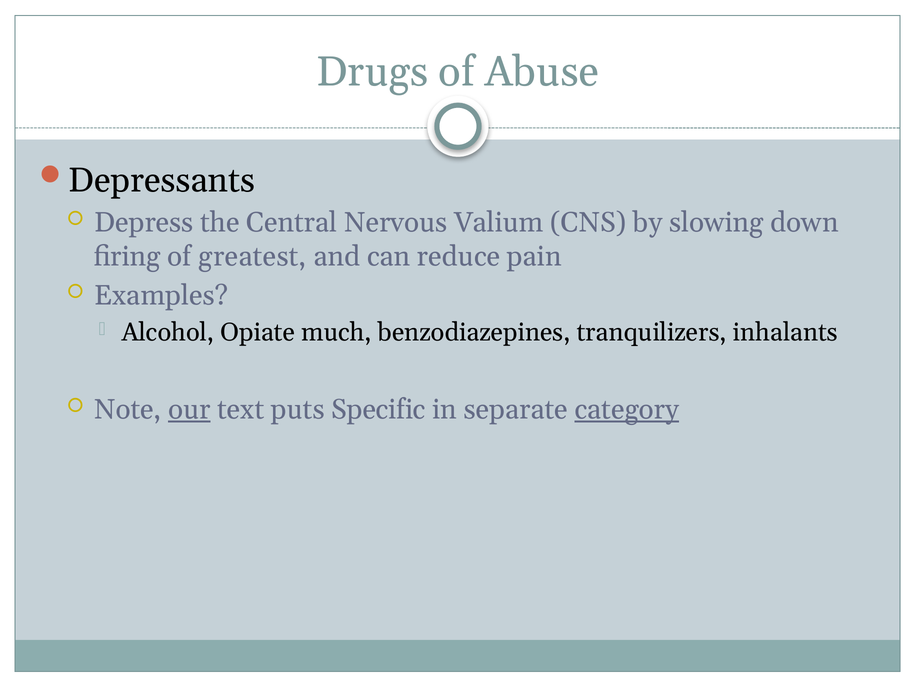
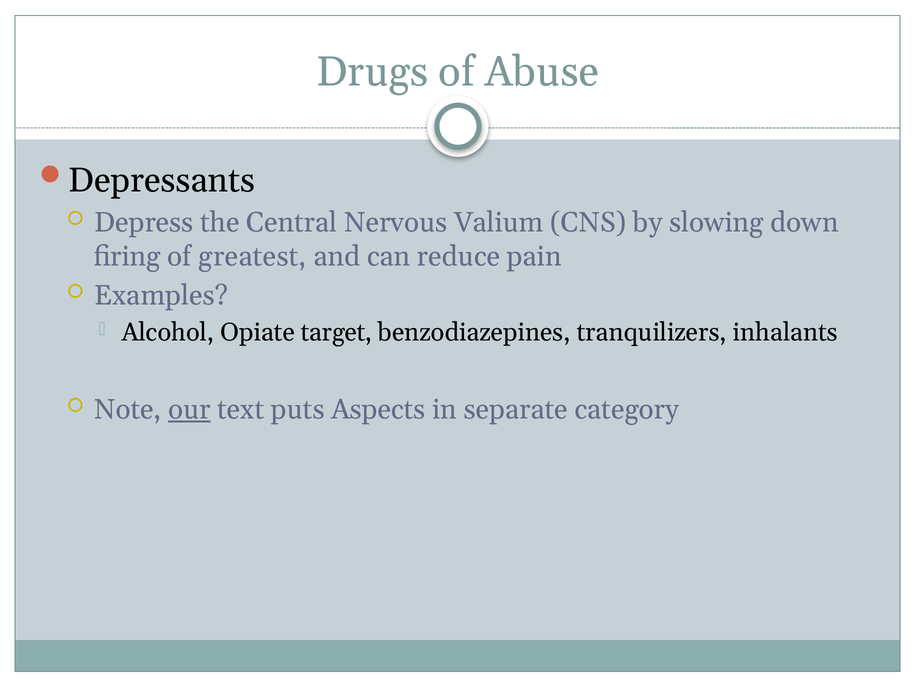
much: much -> target (337, 332)
Specific: Specific -> Aspects (378, 409)
category underline: present -> none (627, 409)
